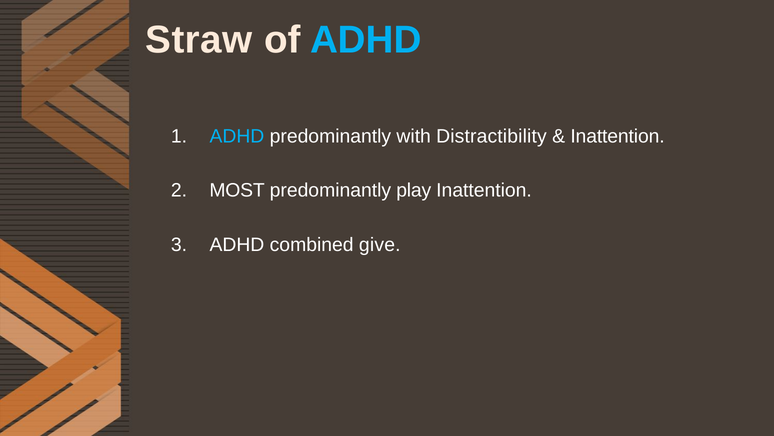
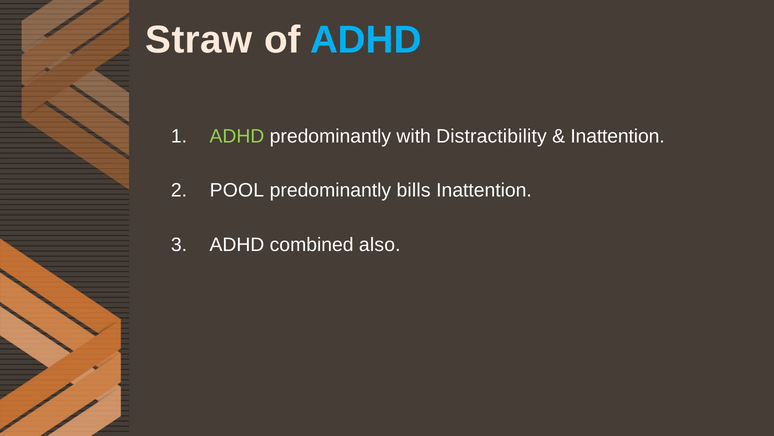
ADHD colour: light blue -> light green (237, 136)
MOST: MOST -> POOL (237, 190)
play: play -> bills (414, 190)
give: give -> also (380, 244)
